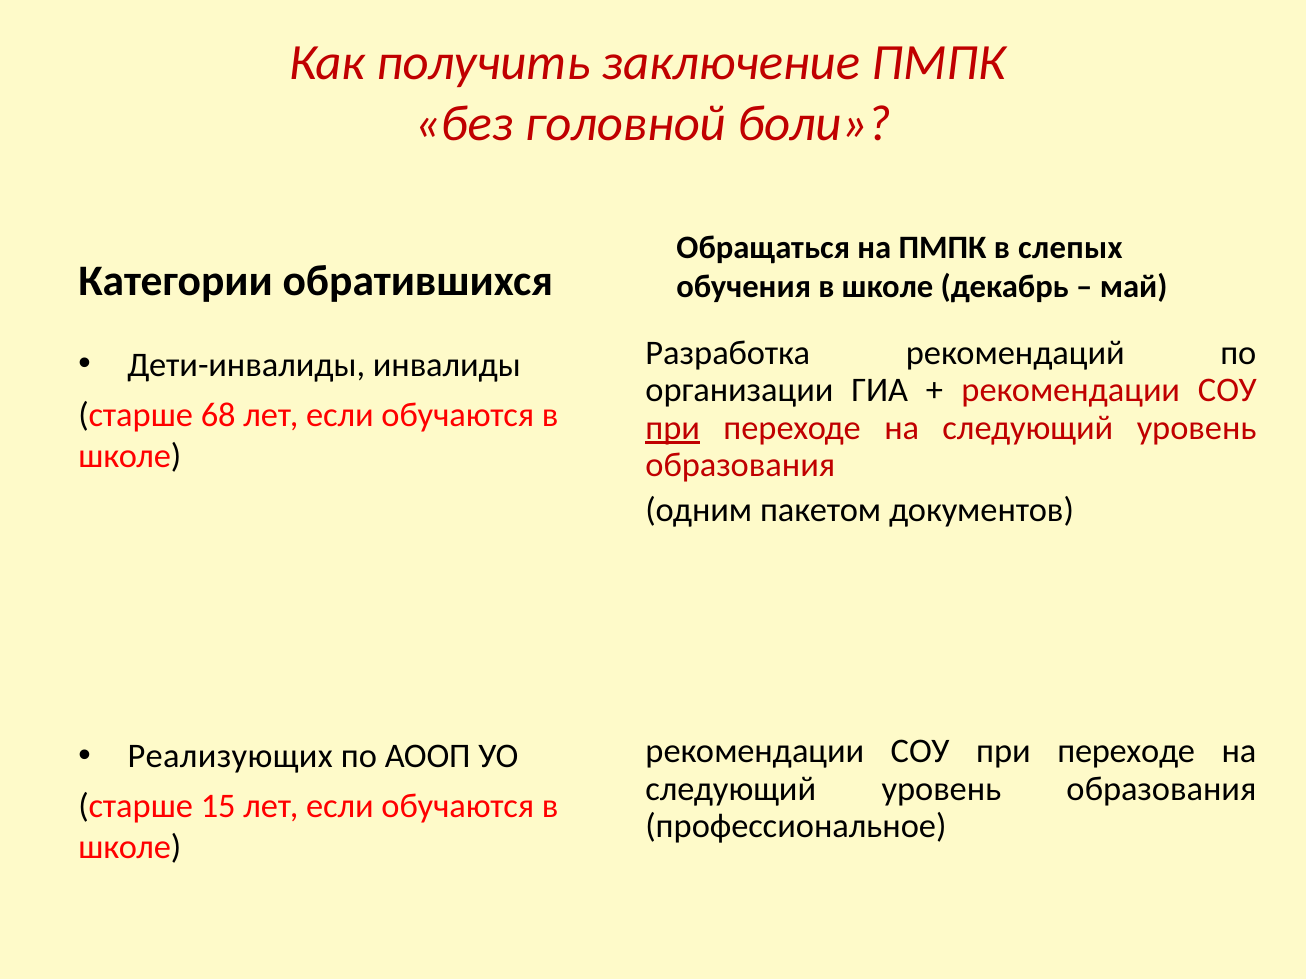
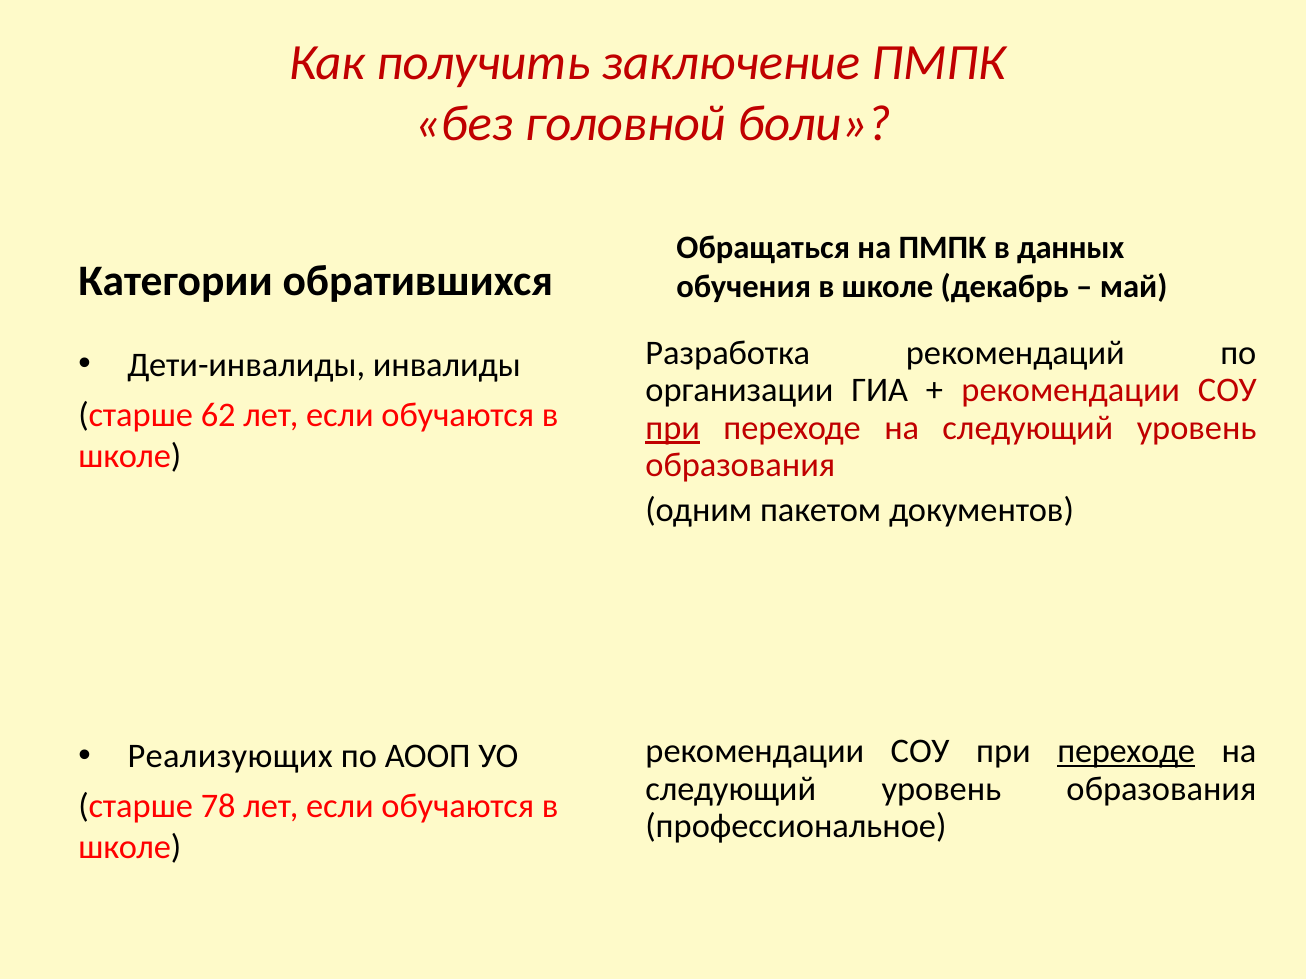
слепых: слепых -> данных (1071, 248)
68: 68 -> 62 (218, 415)
переходе underline: none -> present (1126, 752)
15: 15 -> 78 (218, 807)
